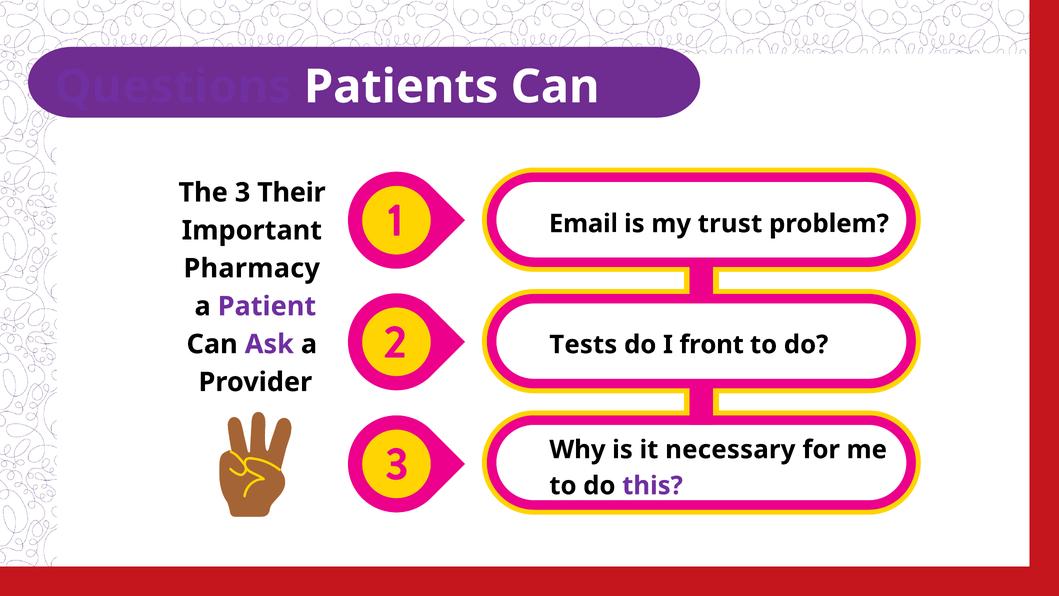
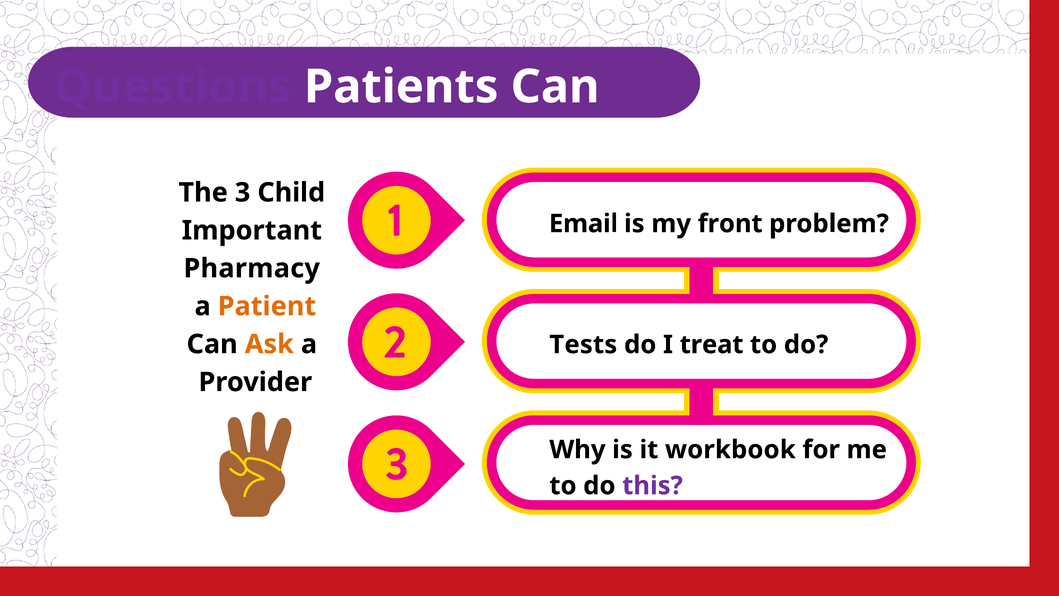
Their: Their -> Child (291, 192)
trust: trust -> front (730, 224)
Patient colour: purple -> orange (267, 306)
Ask colour: purple -> orange (269, 344)
front: front -> treat (712, 344)
necessary: necessary -> workbook (730, 450)
